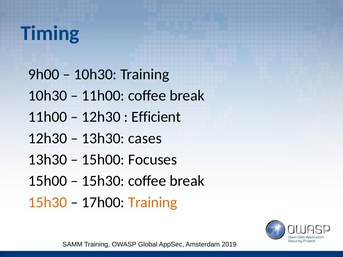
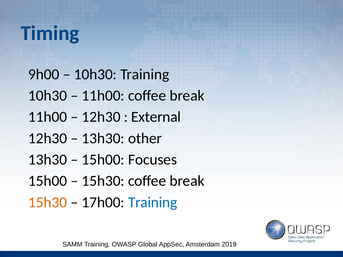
Efficient: Efficient -> External (156, 117)
cases: cases -> other (145, 138)
Training colour: orange -> blue (153, 202)
